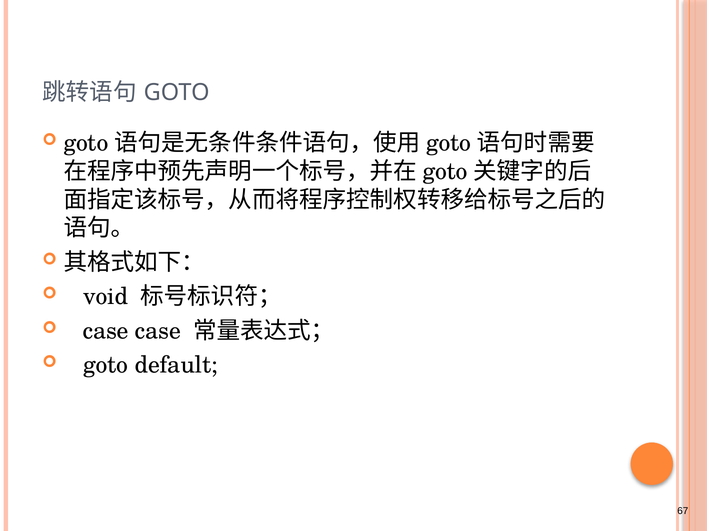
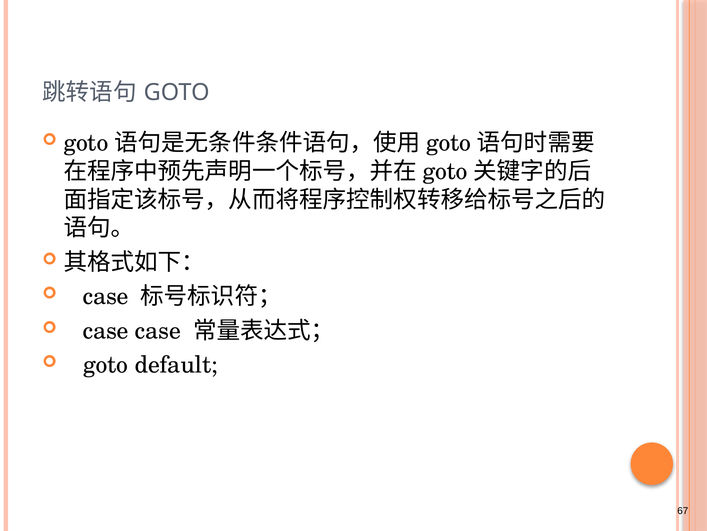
void: void -> case (106, 296)
